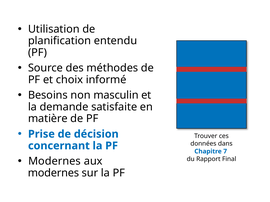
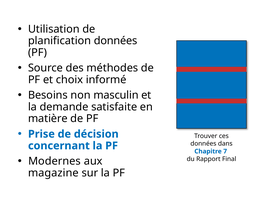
planification entendu: entendu -> données (116, 41)
modernes: modernes -> magazine (53, 173)
